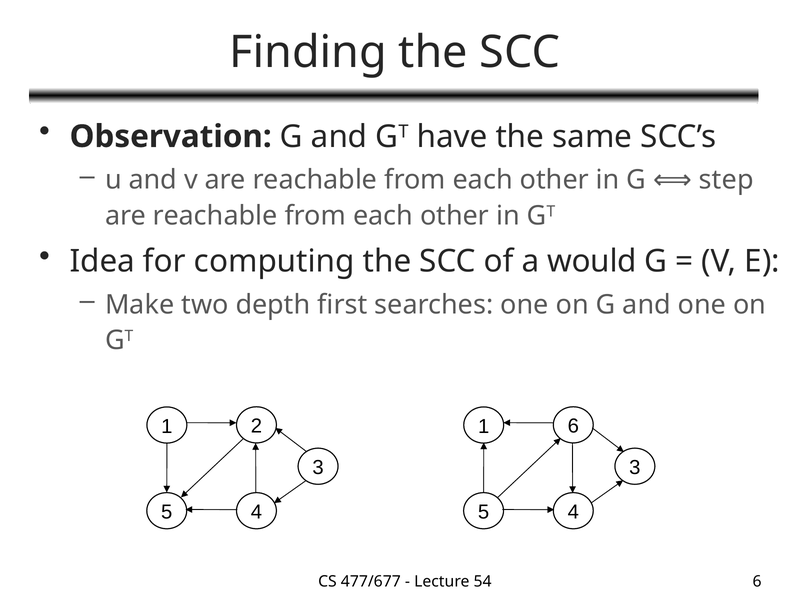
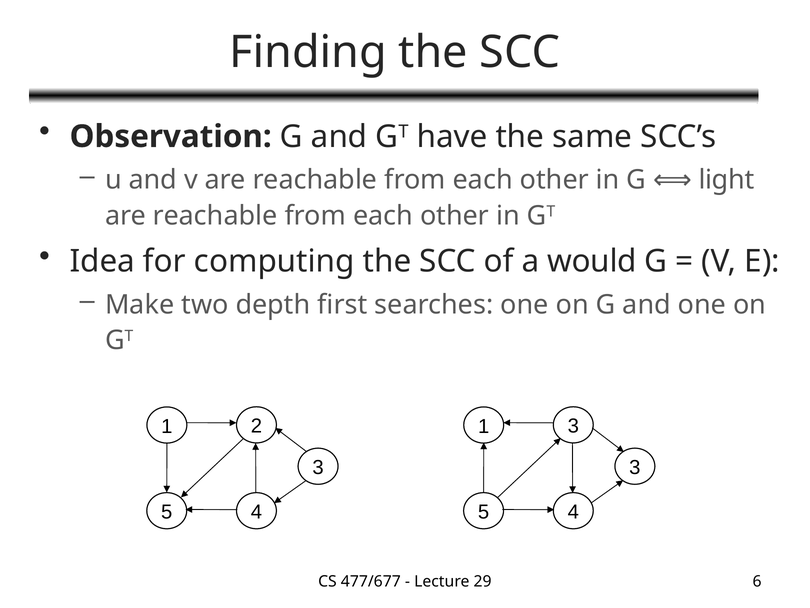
step: step -> light (726, 180)
1 6: 6 -> 3 (573, 426)
54: 54 -> 29 (483, 581)
